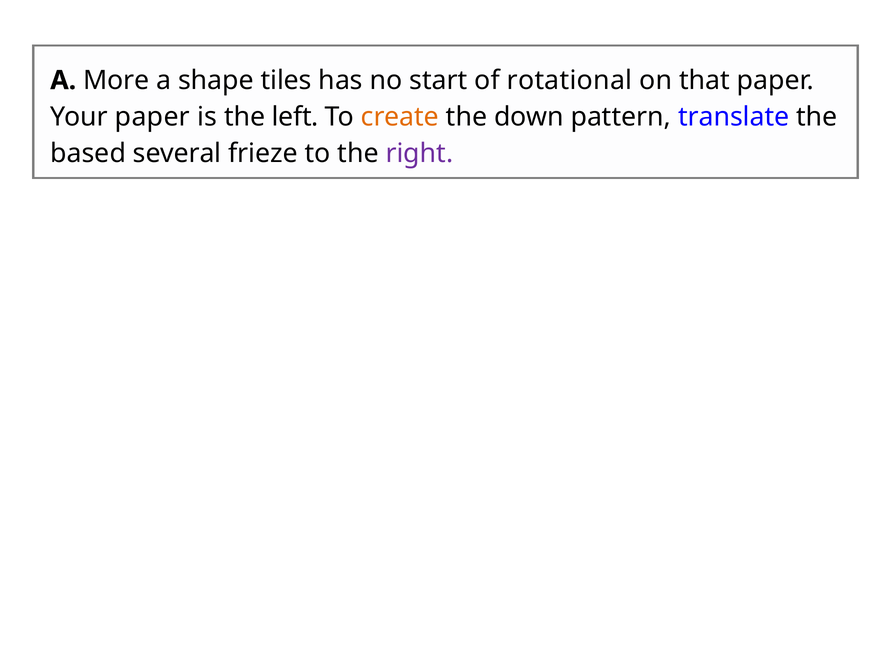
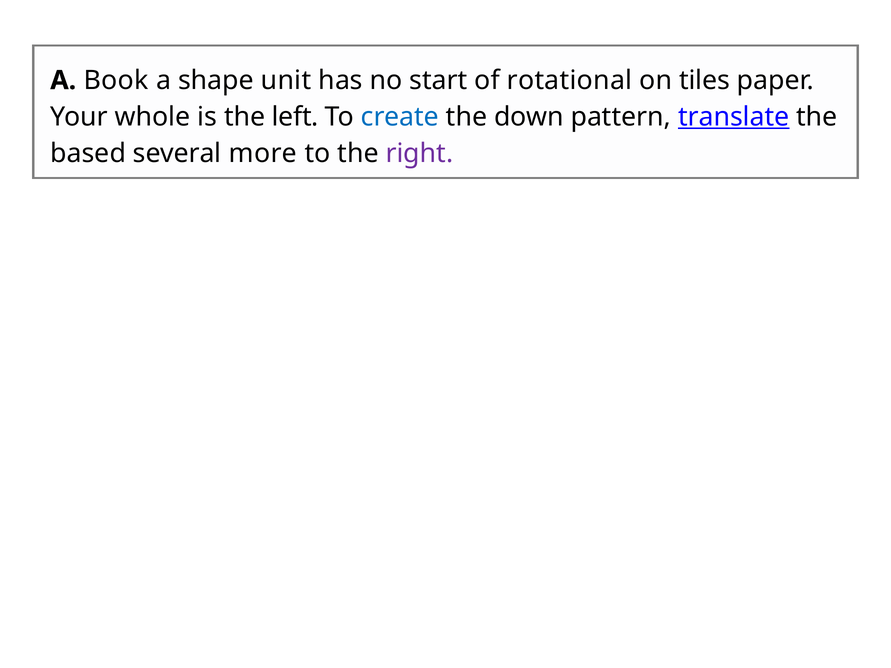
More: More -> Book (116, 80)
tiles: tiles -> unit (286, 80)
that: that -> tiles (705, 80)
Your paper: paper -> whole (153, 117)
create colour: orange -> blue (400, 117)
translate underline: none -> present (734, 117)
frieze: frieze -> more (263, 153)
